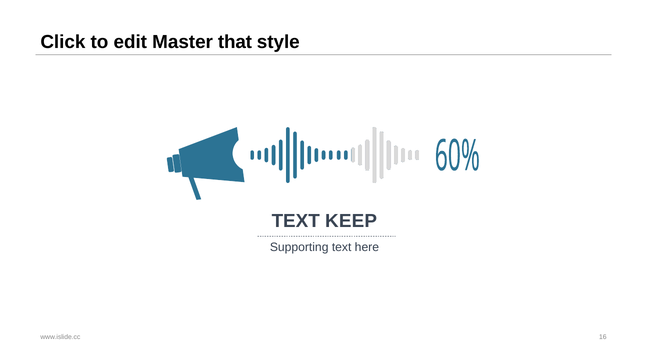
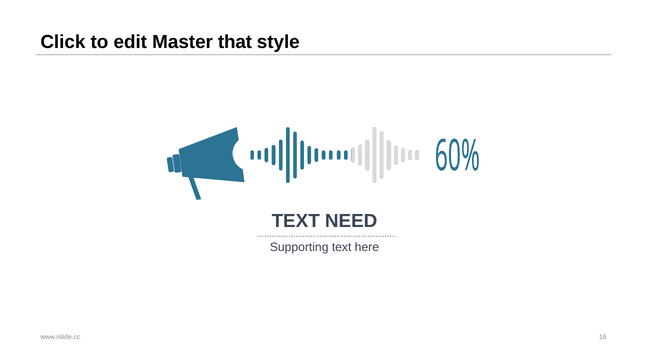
KEEP: KEEP -> NEED (351, 221)
